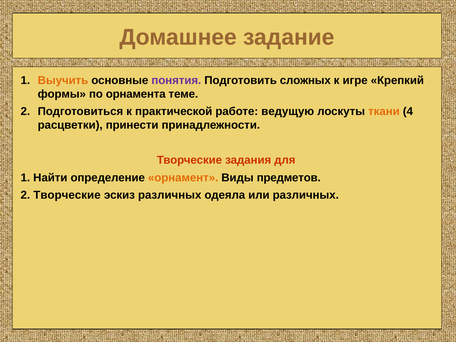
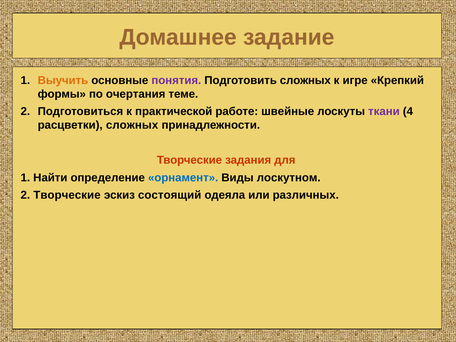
орнамента: орнамента -> очертания (136, 94)
ведущую: ведущую -> швейные (288, 111)
ткани colour: orange -> purple (384, 111)
расцветки принести: принести -> сложных (132, 125)
орнамент colour: orange -> blue (183, 178)
предметов: предметов -> лоскутном (289, 178)
эскиз различных: различных -> состоящий (170, 195)
